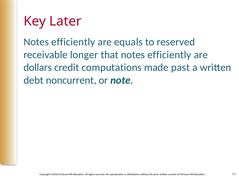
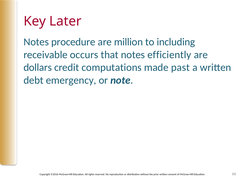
efficiently: efficiently -> procedure (73, 42)
equals: equals -> million (128, 42)
to reserved: reserved -> including (176, 42)
longer: longer -> occurs (84, 55)
noncurrent: noncurrent -> emergency (71, 80)
